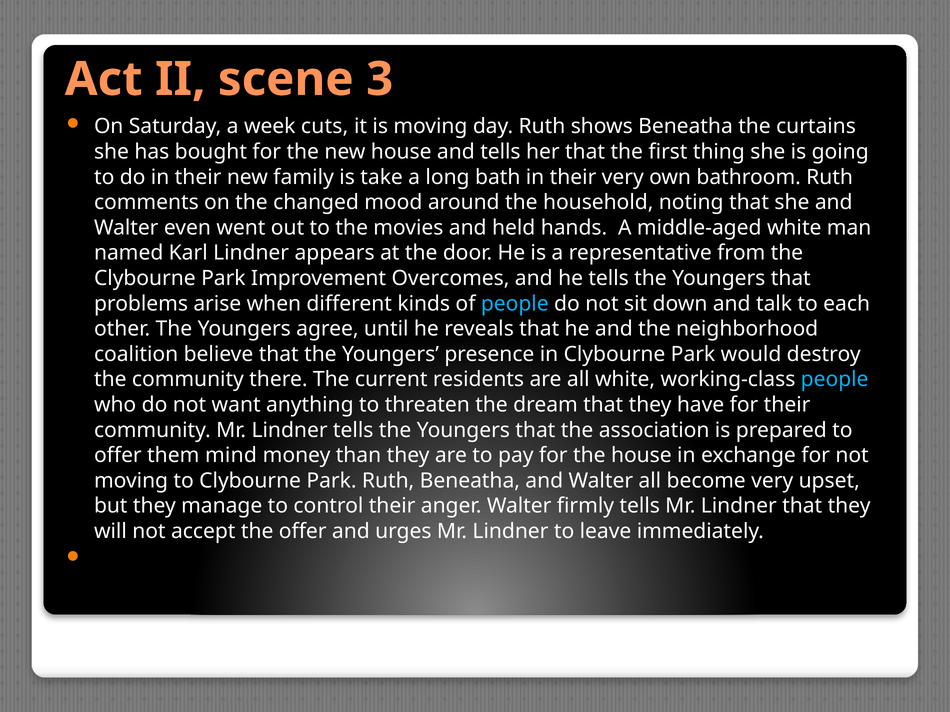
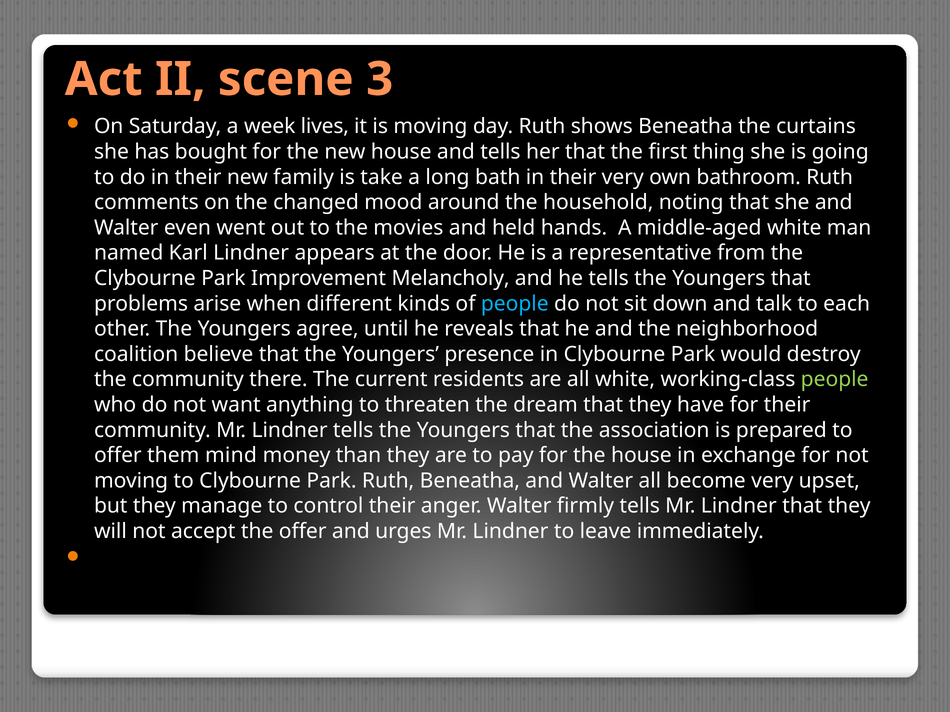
cuts: cuts -> lives (325, 127)
Overcomes: Overcomes -> Melancholy (451, 278)
people colour: light blue -> light green (835, 380)
